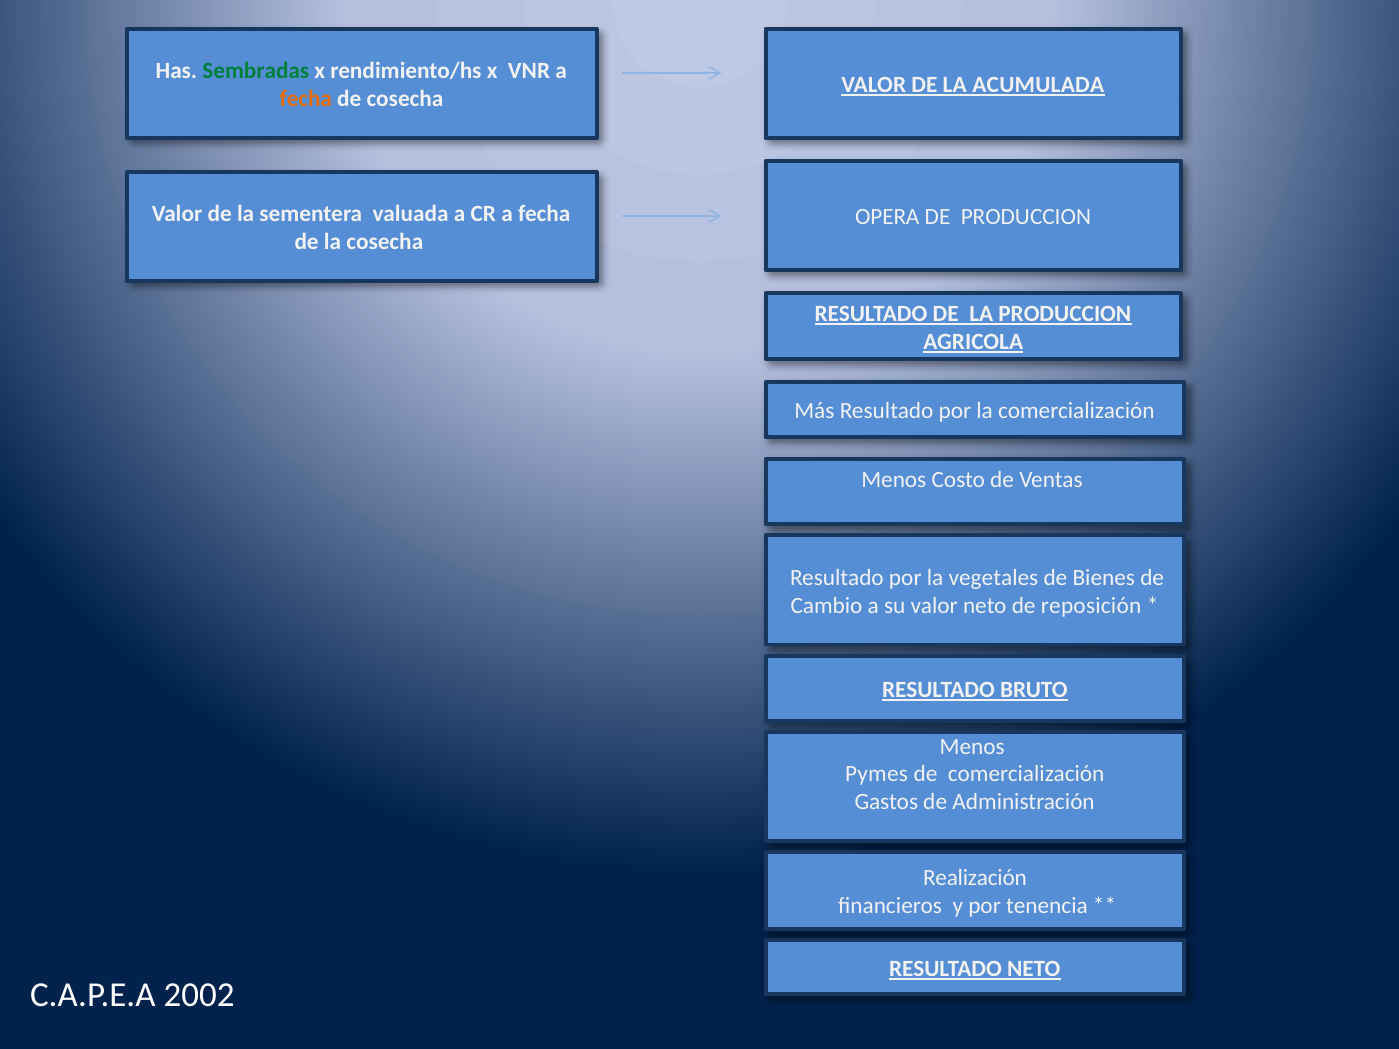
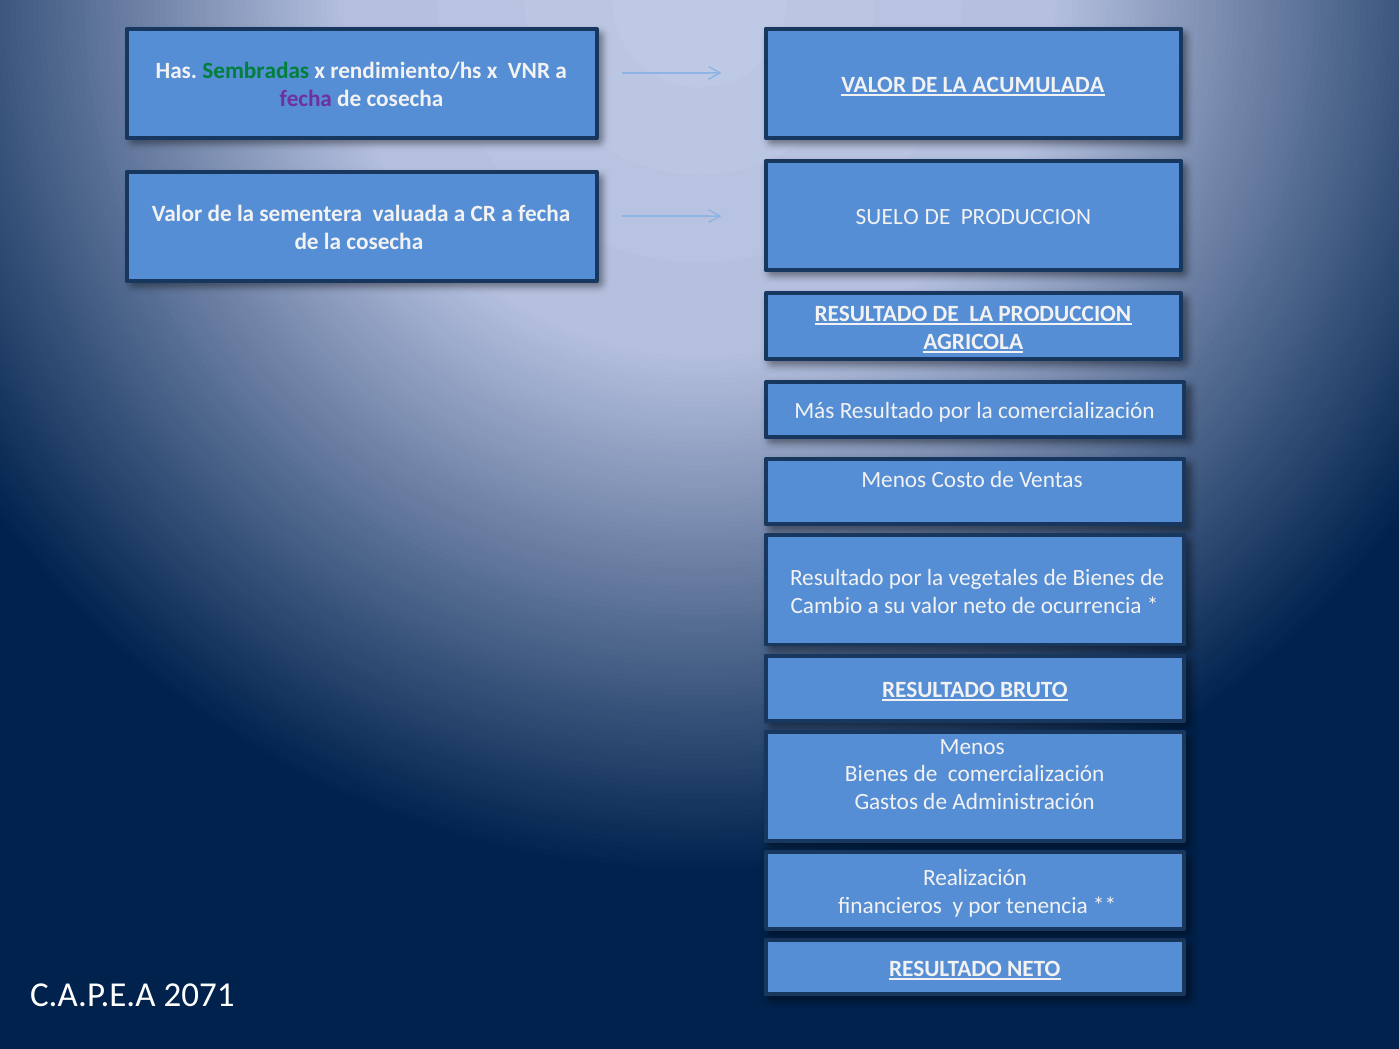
fecha colour: orange -> purple (306, 99)
OPERA: OPERA -> SUELO (887, 217)
reposición: reposición -> ocurrencia (1091, 606)
Pymes: Pymes -> Bienes (877, 774)
2002: 2002 -> 2071 (199, 996)
